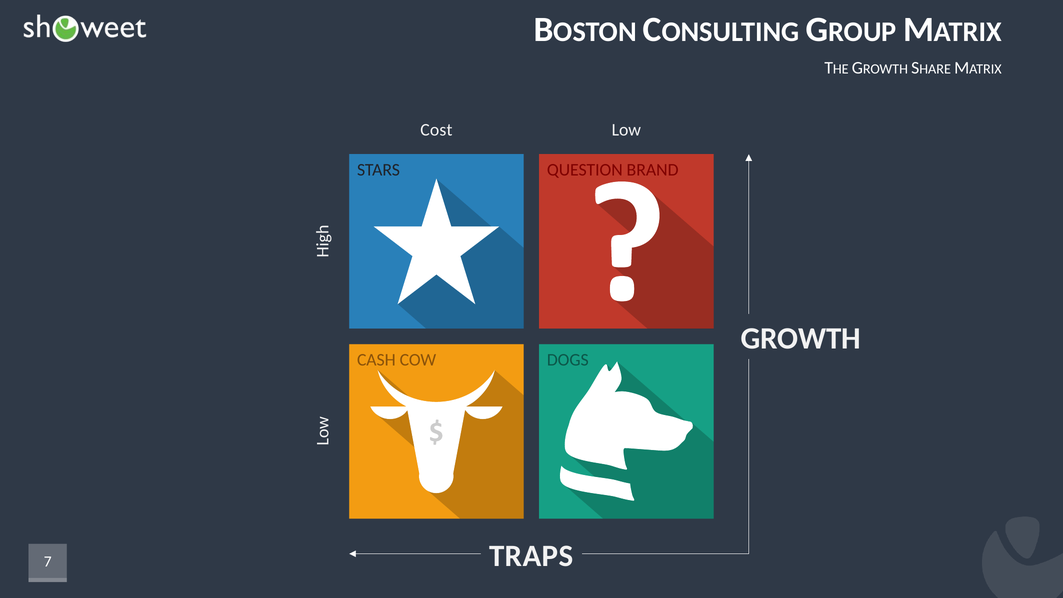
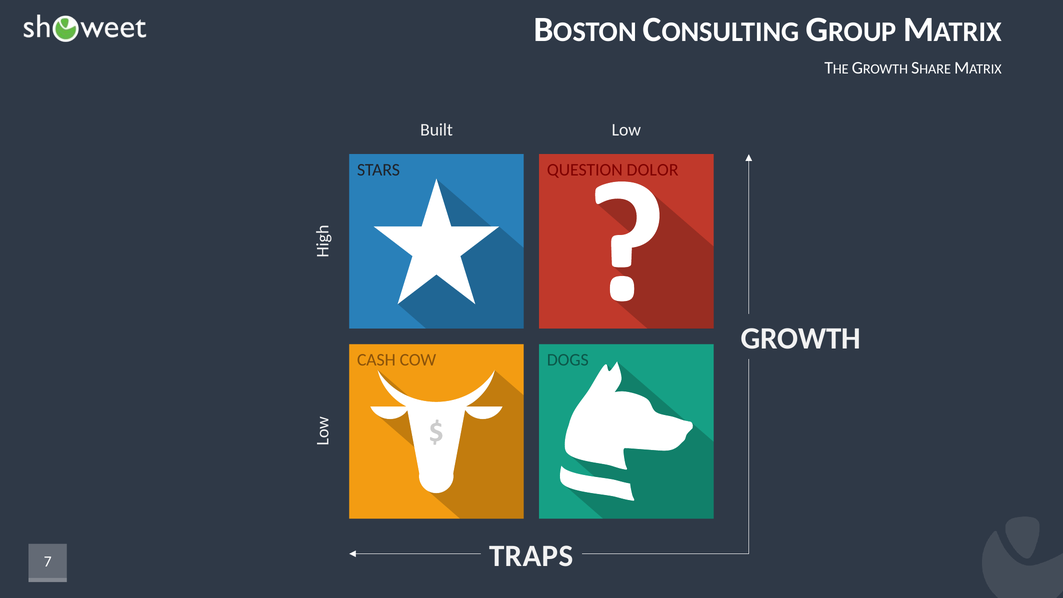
Cost: Cost -> Built (437, 130)
BRAND: BRAND -> DOLOR (653, 170)
